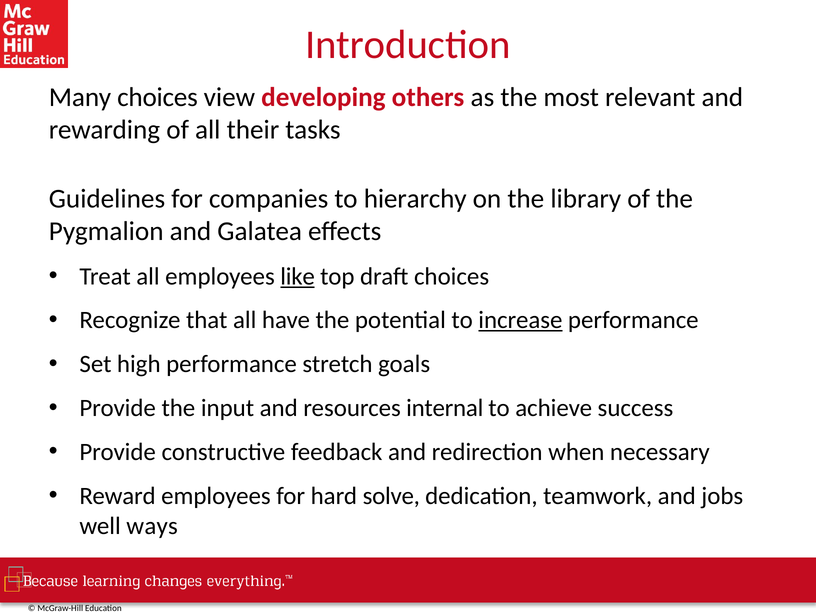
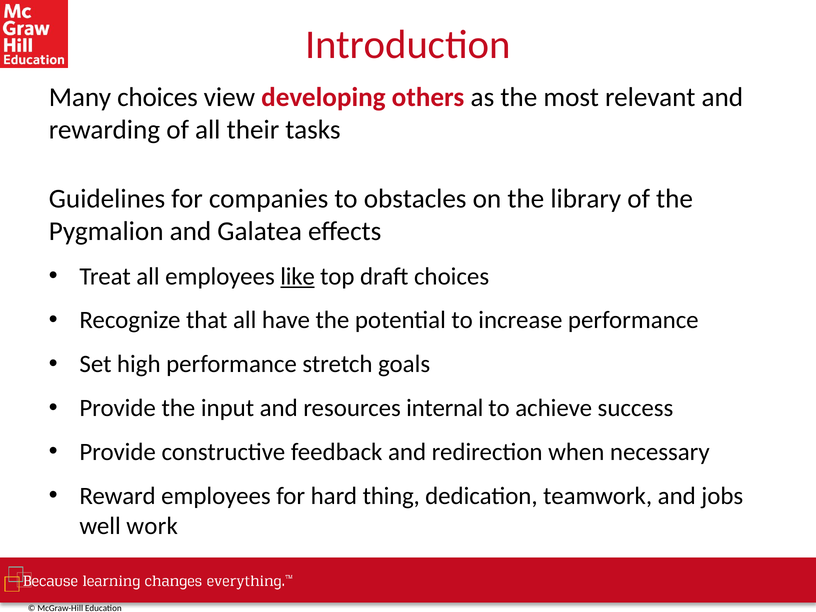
hierarchy: hierarchy -> obstacles (415, 199)
increase underline: present -> none (520, 320)
solve: solve -> thing (391, 496)
ways: ways -> work (152, 526)
